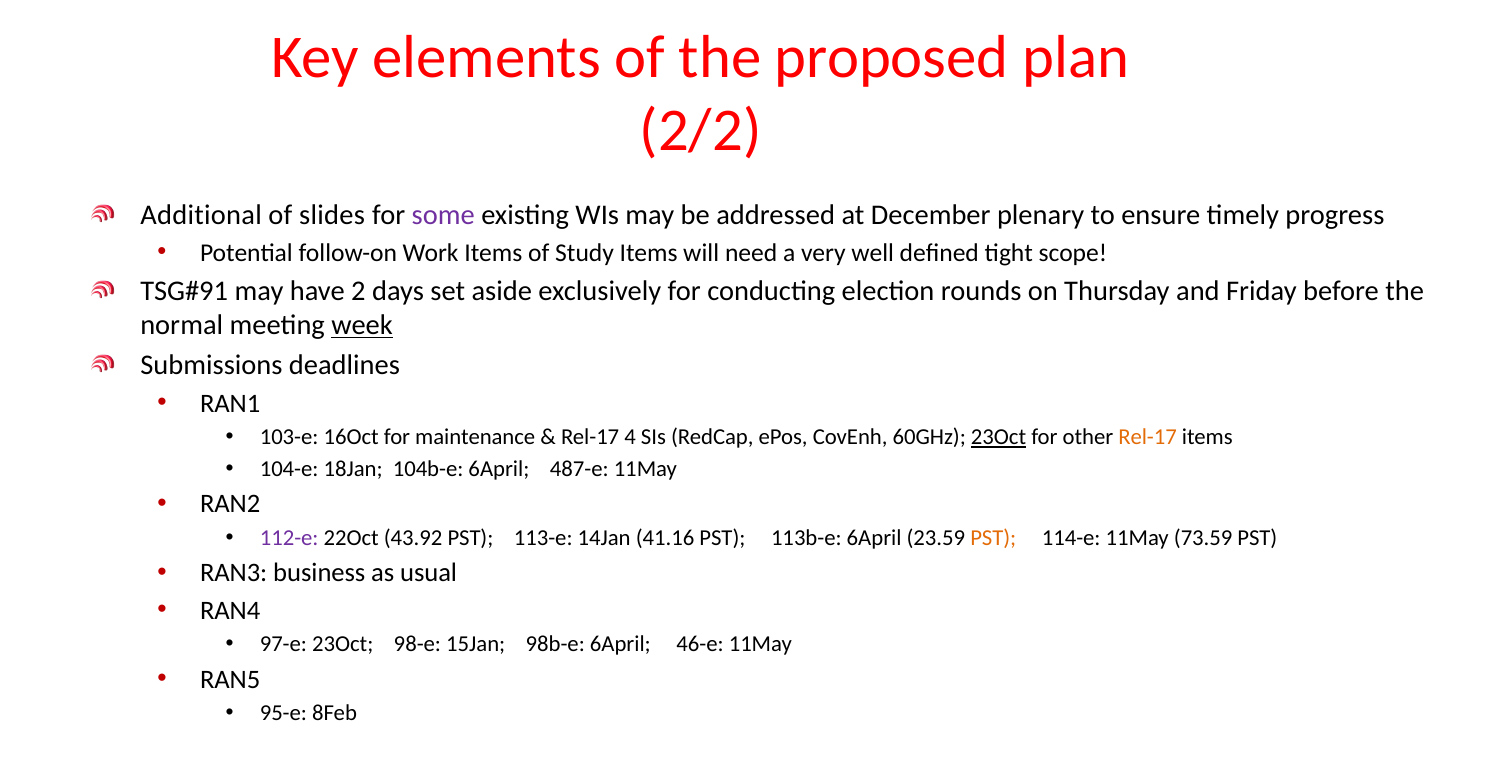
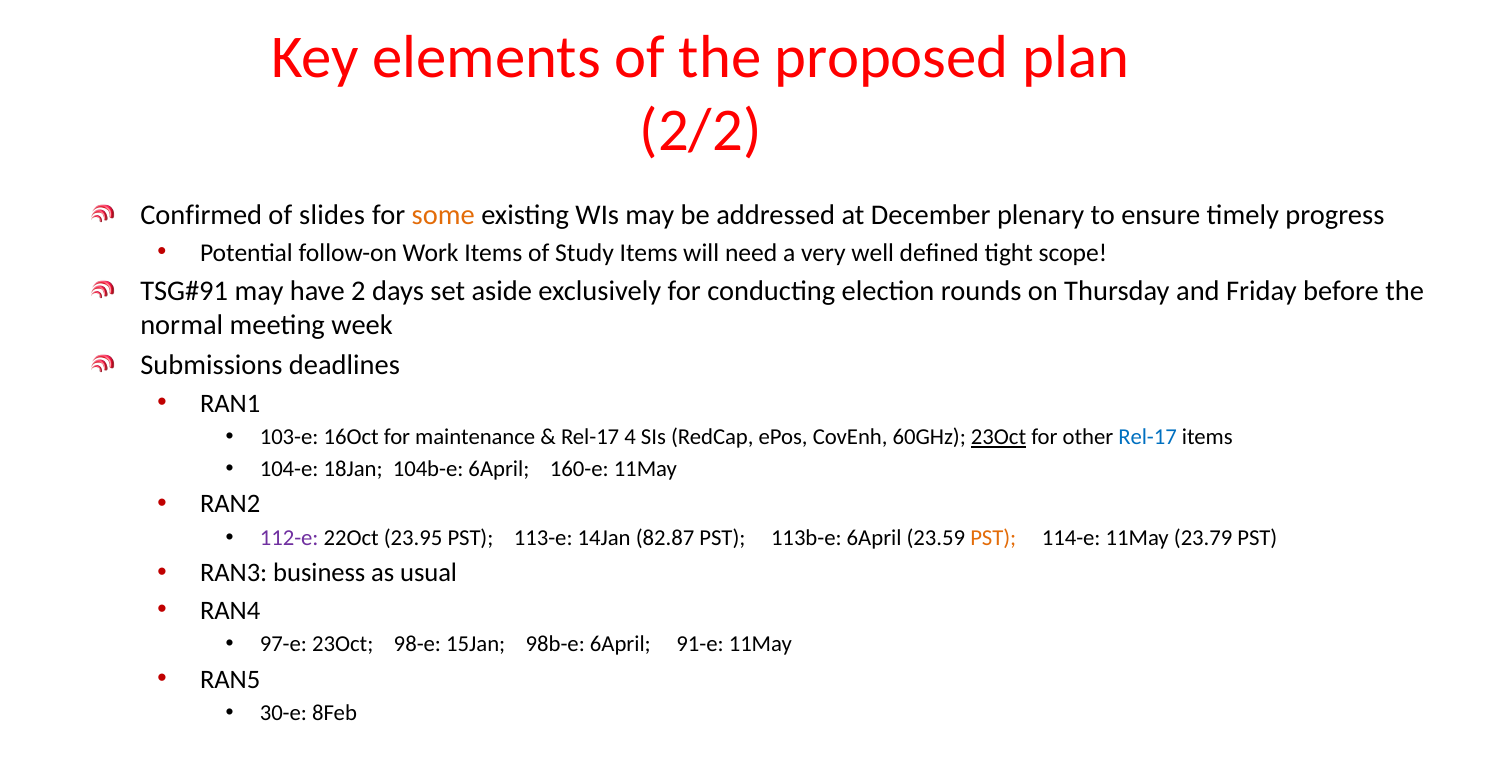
Additional: Additional -> Confirmed (201, 216)
some colour: purple -> orange (443, 216)
week underline: present -> none (362, 325)
Rel-17 colour: orange -> blue (1148, 437)
487-e: 487-e -> 160-e (579, 469)
43.92: 43.92 -> 23.95 (413, 538)
41.16: 41.16 -> 82.87 (665, 538)
73.59: 73.59 -> 23.79 (1203, 538)
46-e: 46-e -> 91-e (700, 644)
95-e: 95-e -> 30-e (283, 713)
